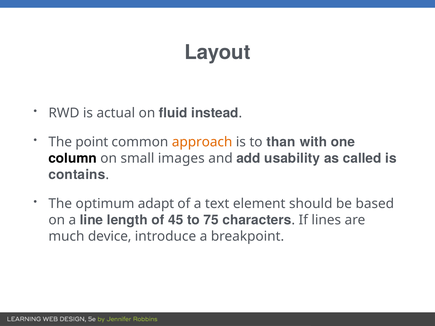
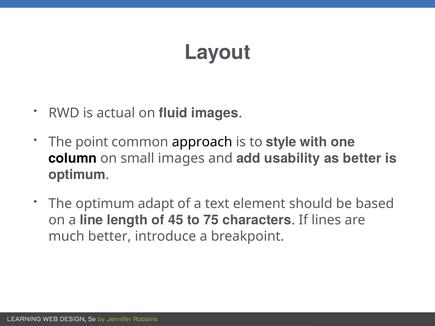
fluid instead: instead -> images (215, 113)
approach colour: orange -> black (202, 142)
than: than -> style (281, 142)
as called: called -> better (362, 159)
contains: contains -> optimum (77, 175)
much device: device -> better (110, 237)
